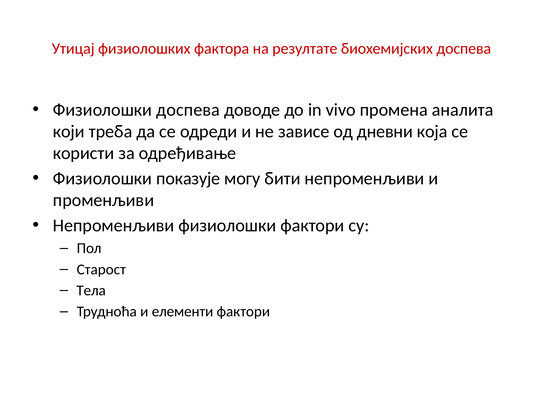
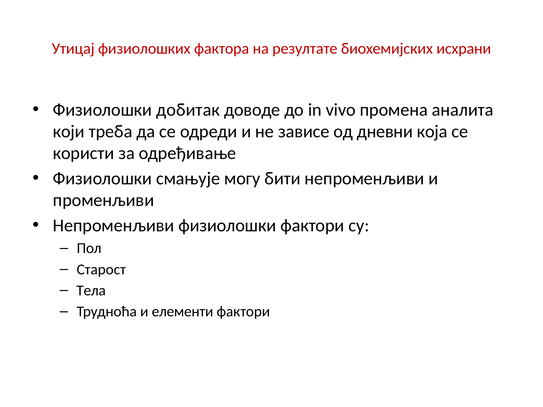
биохемијских доспева: доспева -> исхрани (464, 49)
Физиолошки доспева: доспева -> добитак (188, 110)
показује: показује -> смањује (188, 179)
